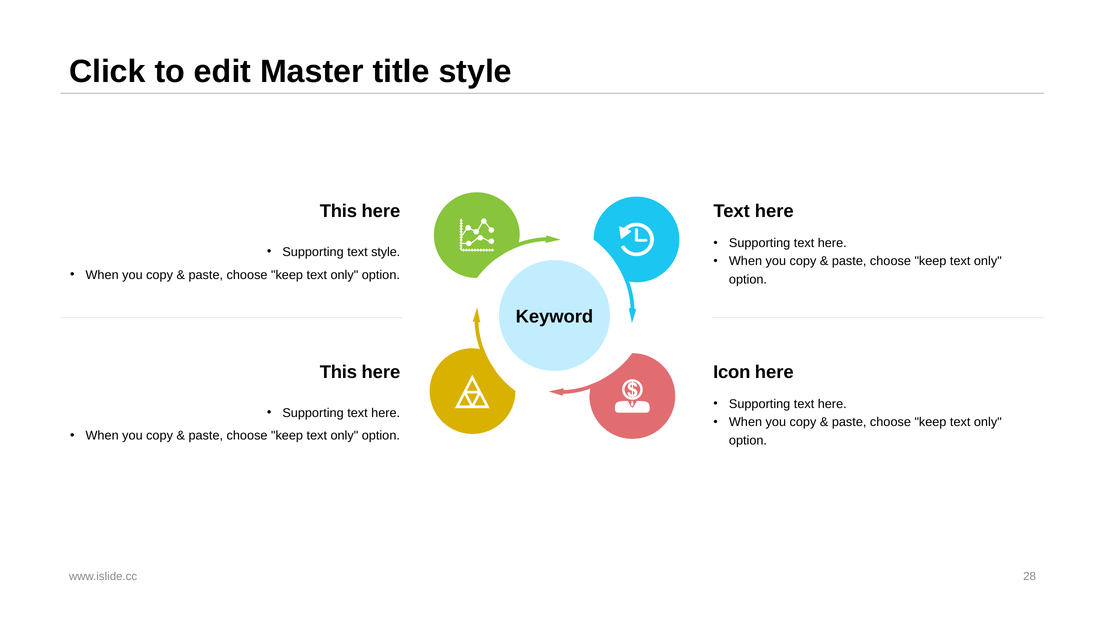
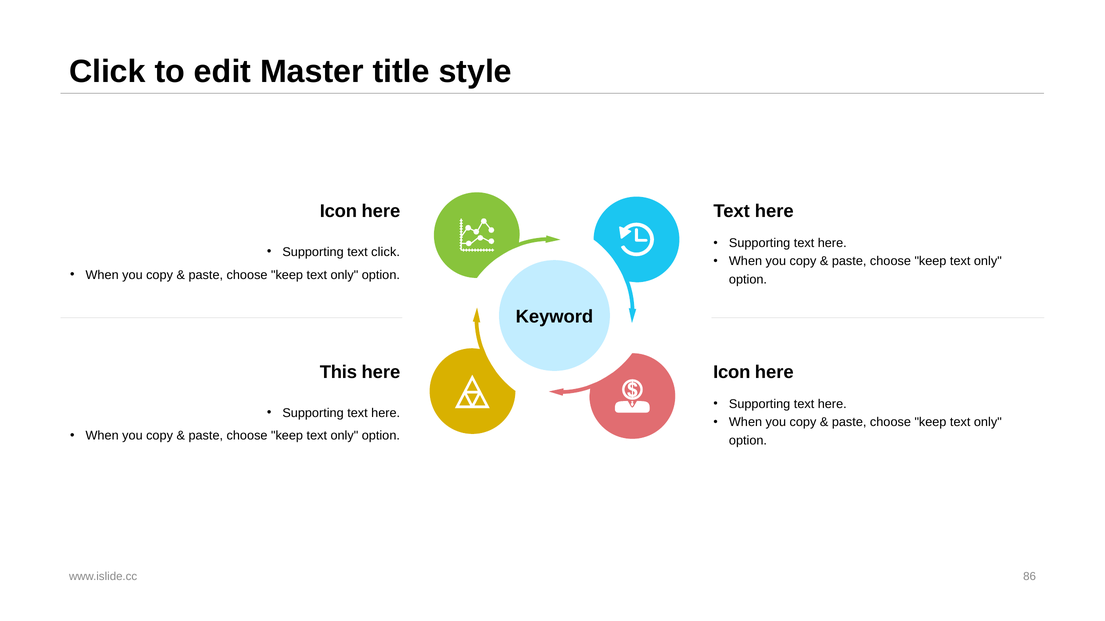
This: This -> Icon (338, 211)
text style: style -> click (386, 252)
28: 28 -> 86 (1030, 577)
